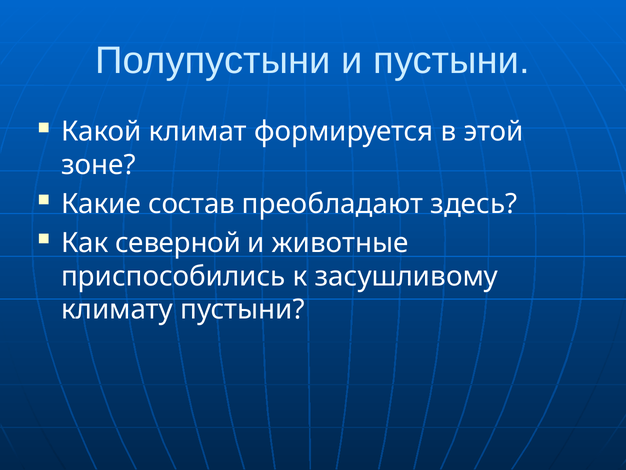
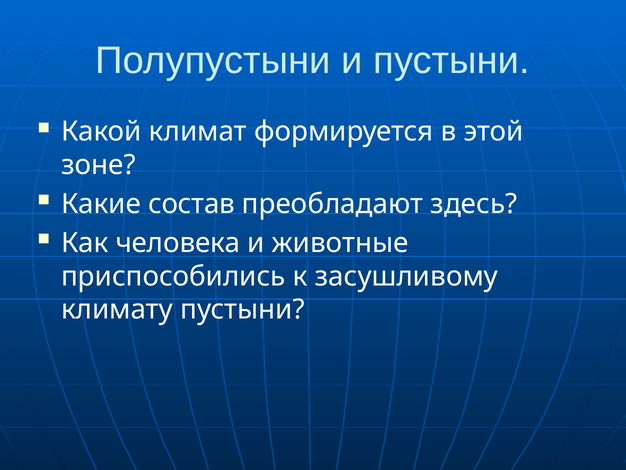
северной: северной -> человека (178, 243)
